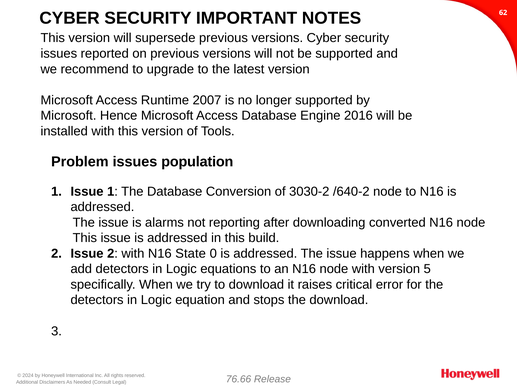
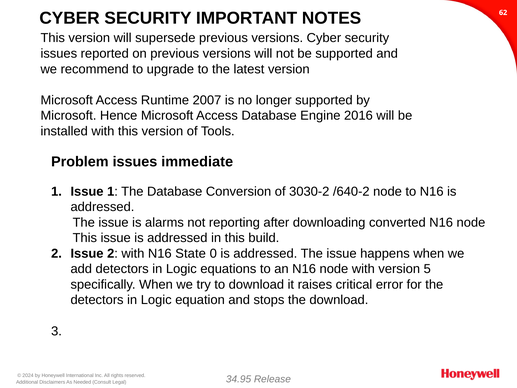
population: population -> immediate (197, 162)
76.66: 76.66 -> 34.95 (239, 379)
